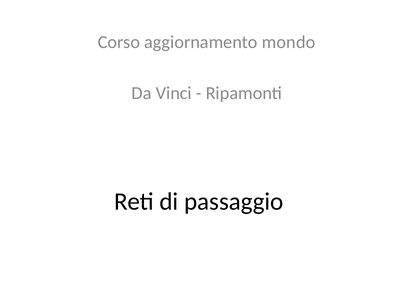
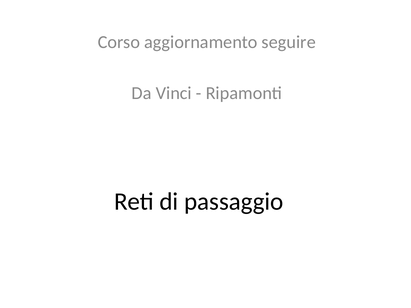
mondo: mondo -> seguire (289, 42)
